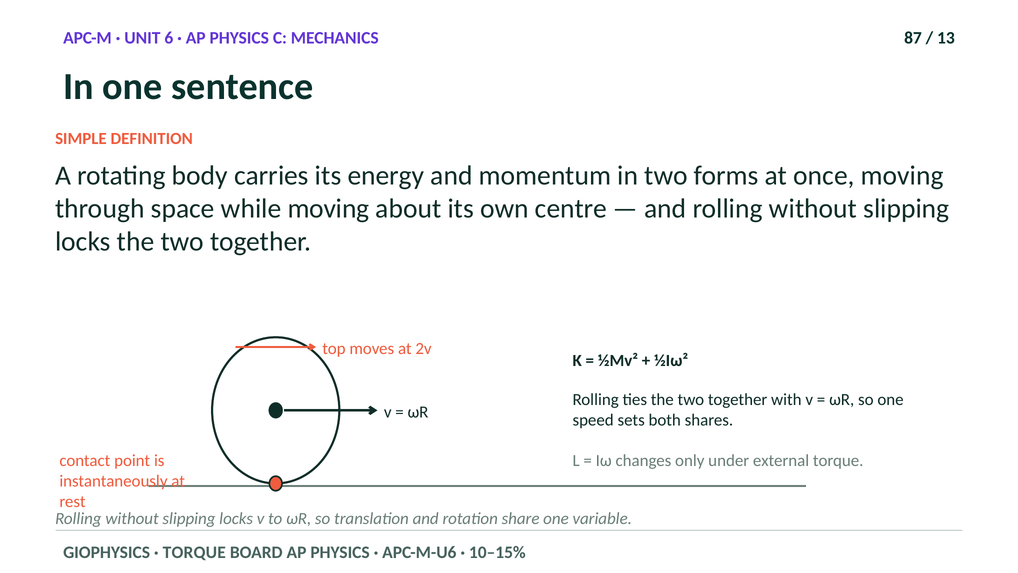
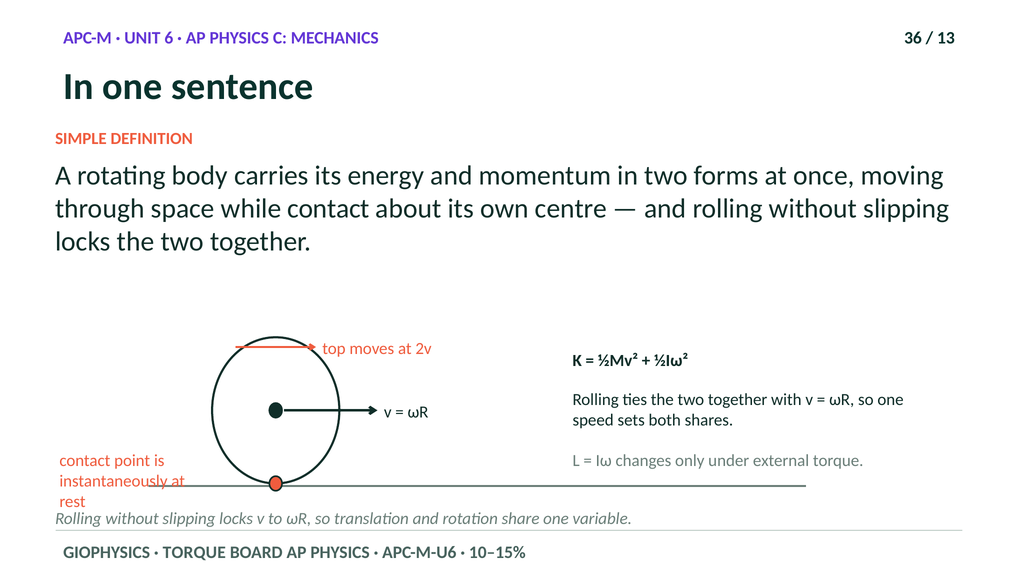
87: 87 -> 36 (913, 38)
while moving: moving -> contact (328, 208)
